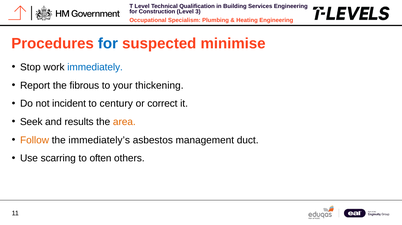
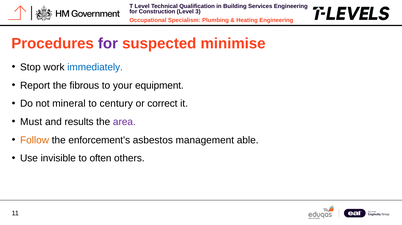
for colour: blue -> purple (108, 44)
thickening: thickening -> equipment (159, 85)
incident: incident -> mineral (69, 103)
Seek: Seek -> Must (31, 122)
area colour: orange -> purple (124, 122)
immediately’s: immediately’s -> enforcement’s (99, 140)
duct: duct -> able (248, 140)
scarring: scarring -> invisible (58, 158)
